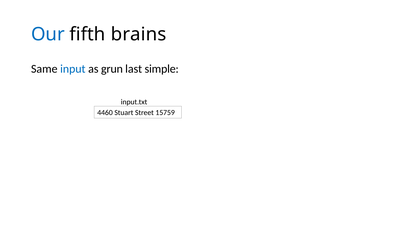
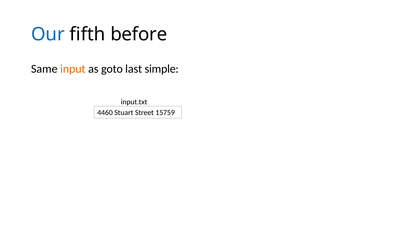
brains: brains -> before (139, 34)
input colour: blue -> orange (73, 69)
grun: grun -> goto (112, 69)
